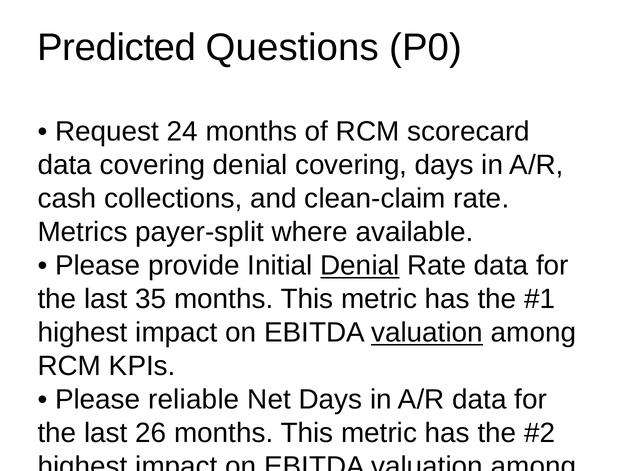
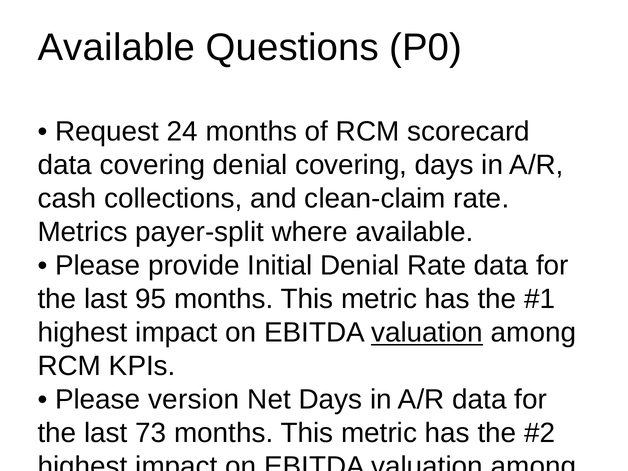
Predicted: Predicted -> Available (116, 48)
Denial underline: present -> none (360, 266)
35: 35 -> 95 (151, 299)
reliable: reliable -> version (194, 400)
26: 26 -> 73 (151, 433)
